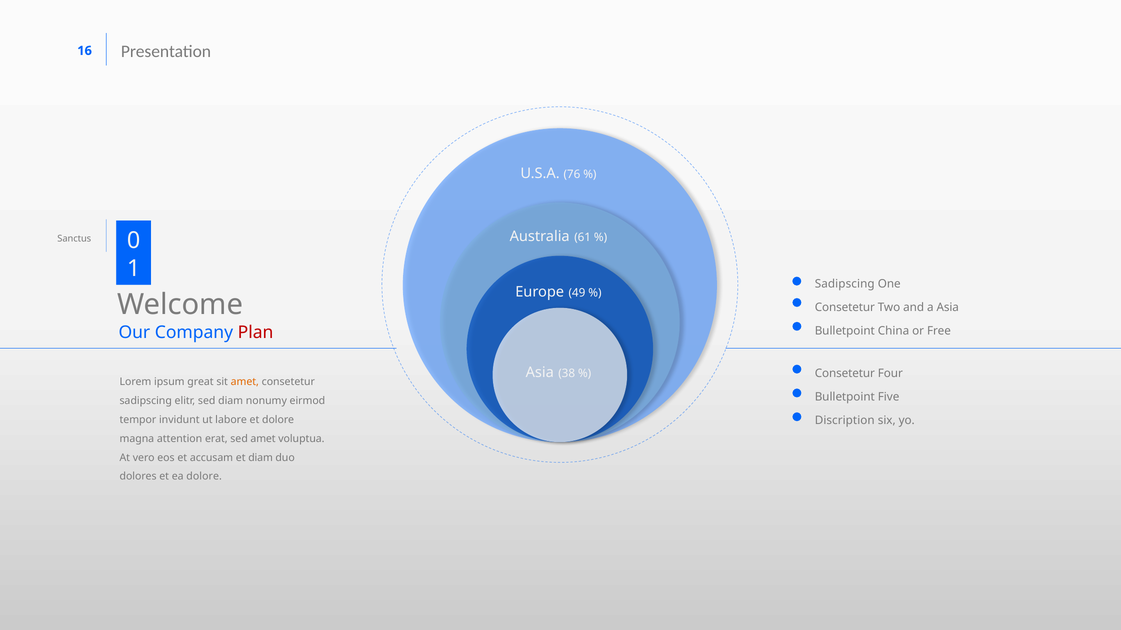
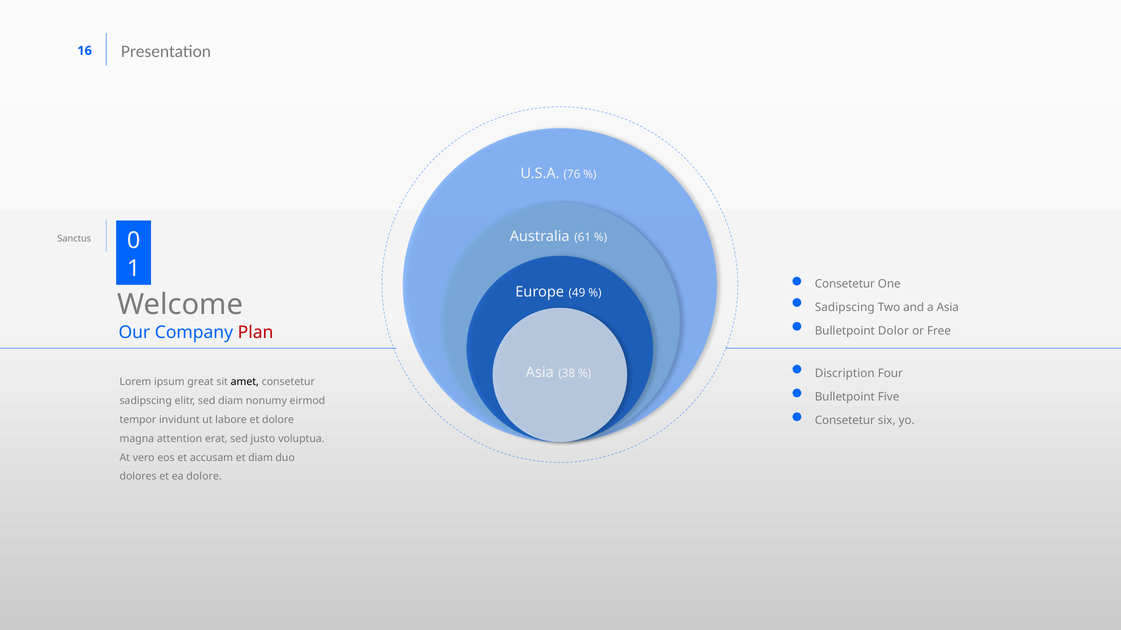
Sadipscing: Sadipscing -> Consetetur (845, 284)
Consetetur: Consetetur -> Sadipscing (845, 308)
China: China -> Dolor (893, 331)
Consetetur: Consetetur -> Discription (845, 374)
amet colour: orange -> black (245, 382)
Discription: Discription -> Consetetur (845, 421)
sed amet: amet -> justo (263, 439)
